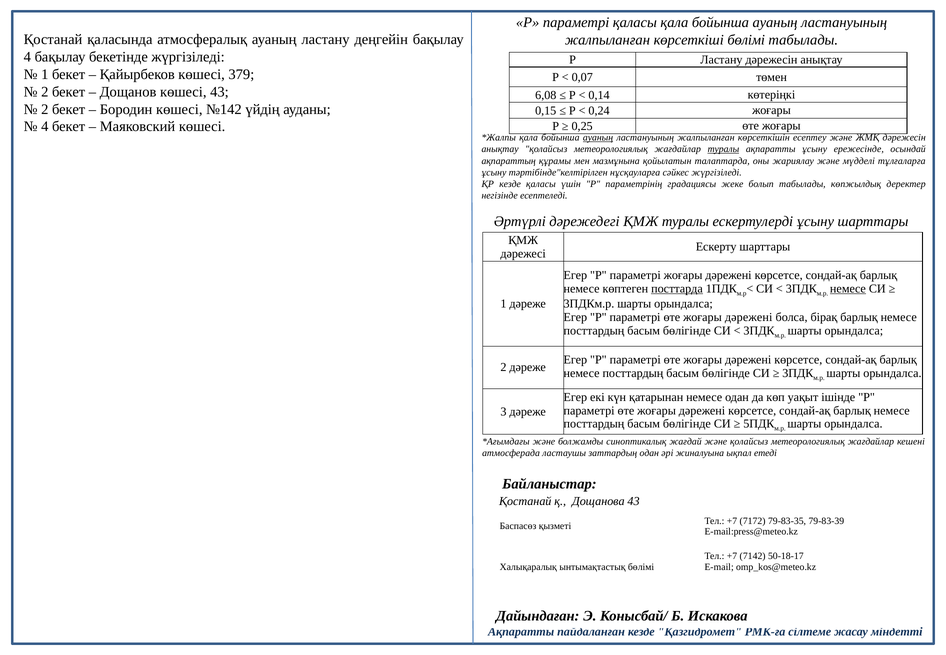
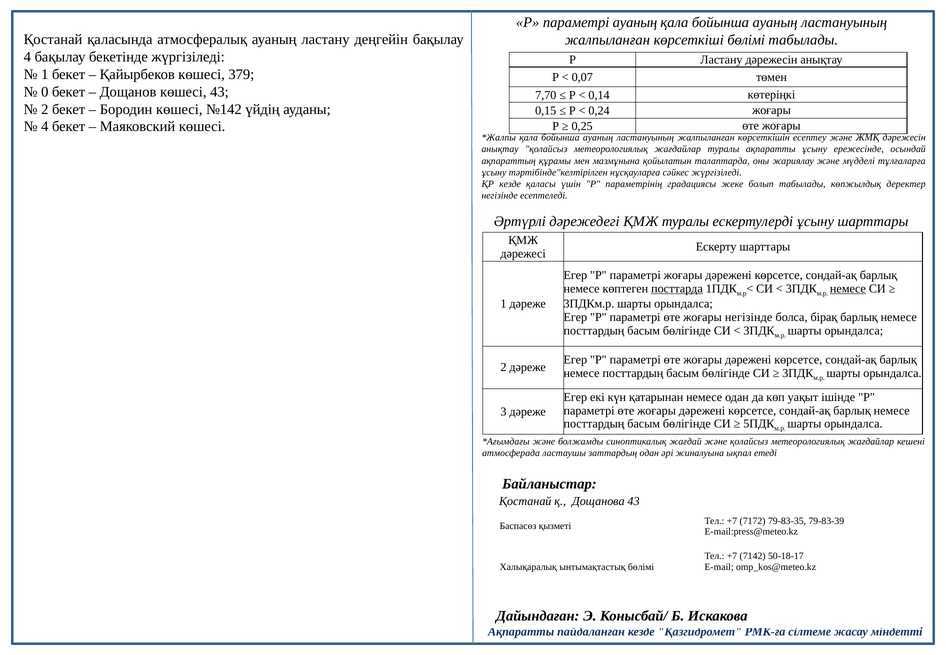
параметрі қаласы: қаласы -> ауаның (635, 22)
2: 2 -> 0 (45, 92)
6,08: 6,08 -> 7,70 (546, 95)
ауаның underline: present -> none (598, 138)
туралы underline: present -> none (723, 149)
дәрежені: дәрежені -> негізінде (749, 317)
